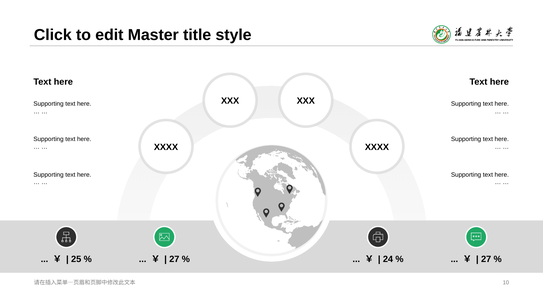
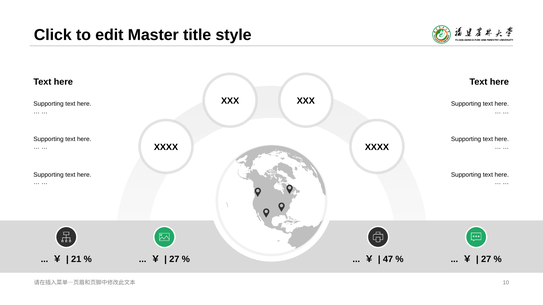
25: 25 -> 21 (76, 260)
24: 24 -> 47 (388, 260)
